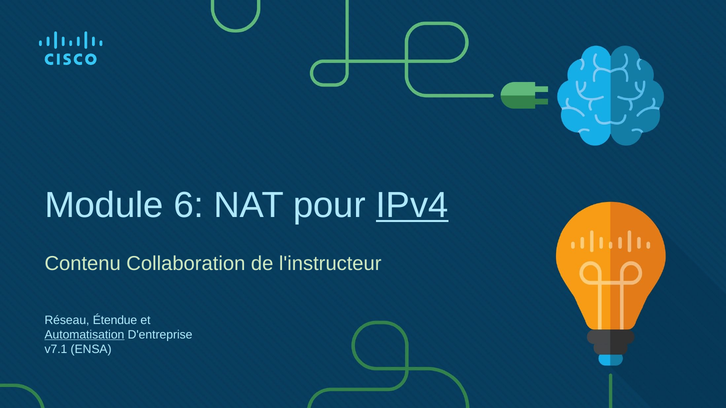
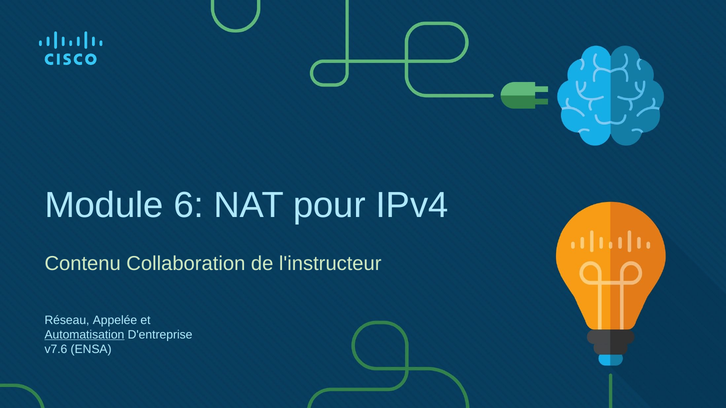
IPv4 underline: present -> none (412, 206)
Étendue: Étendue -> Appelée (115, 320)
v7.1: v7.1 -> v7.6 (56, 349)
